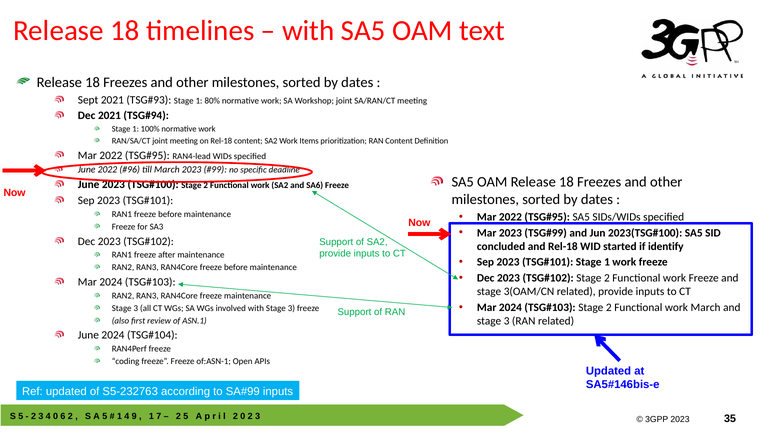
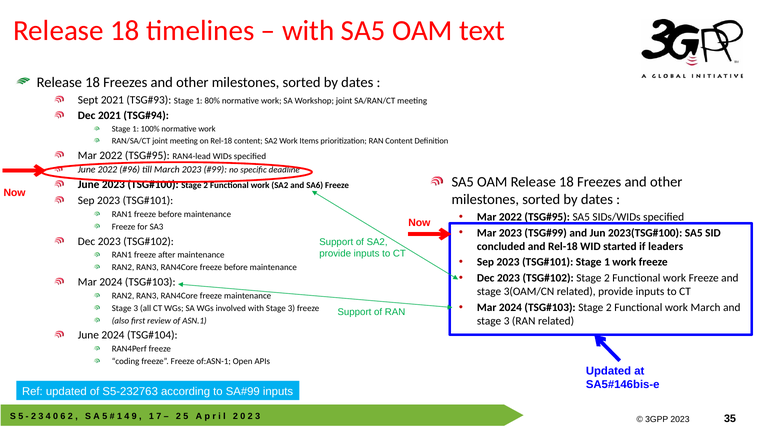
identify: identify -> leaders (666, 246)
